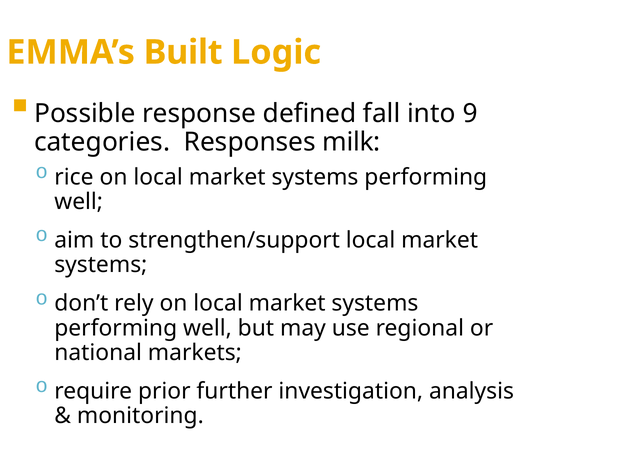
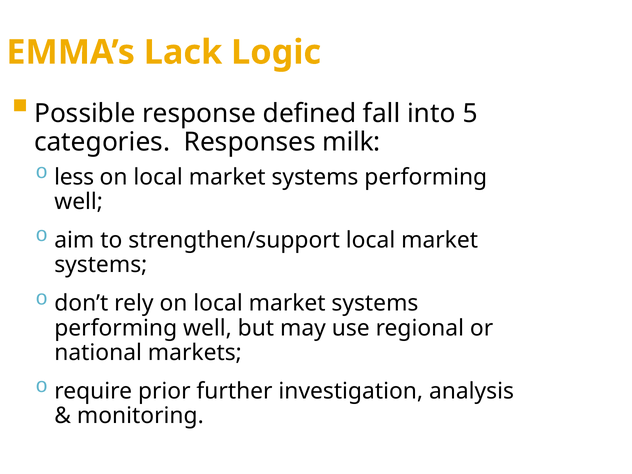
Built: Built -> Lack (183, 52)
9: 9 -> 5 (470, 113)
rice: rice -> less (74, 177)
